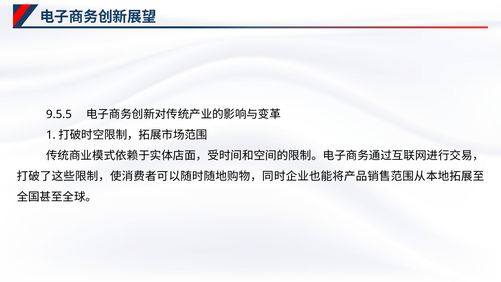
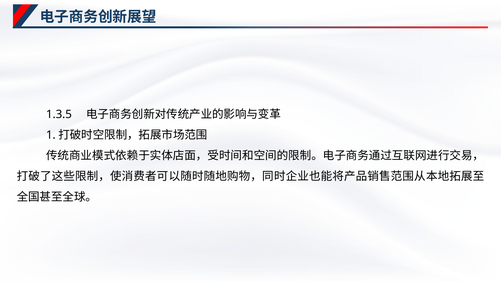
9.5.5: 9.5.5 -> 1.3.5 (59, 114)
